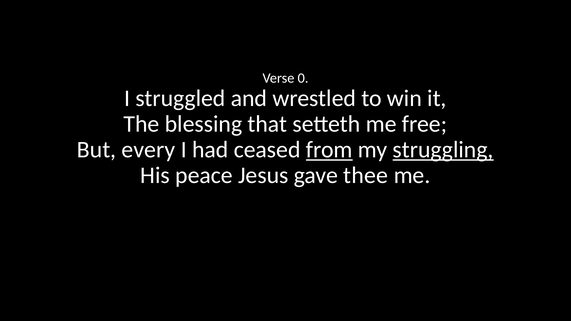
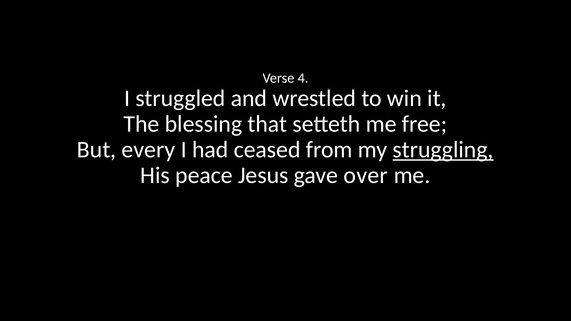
0: 0 -> 4 (303, 78)
from underline: present -> none (329, 150)
thee: thee -> over (366, 176)
